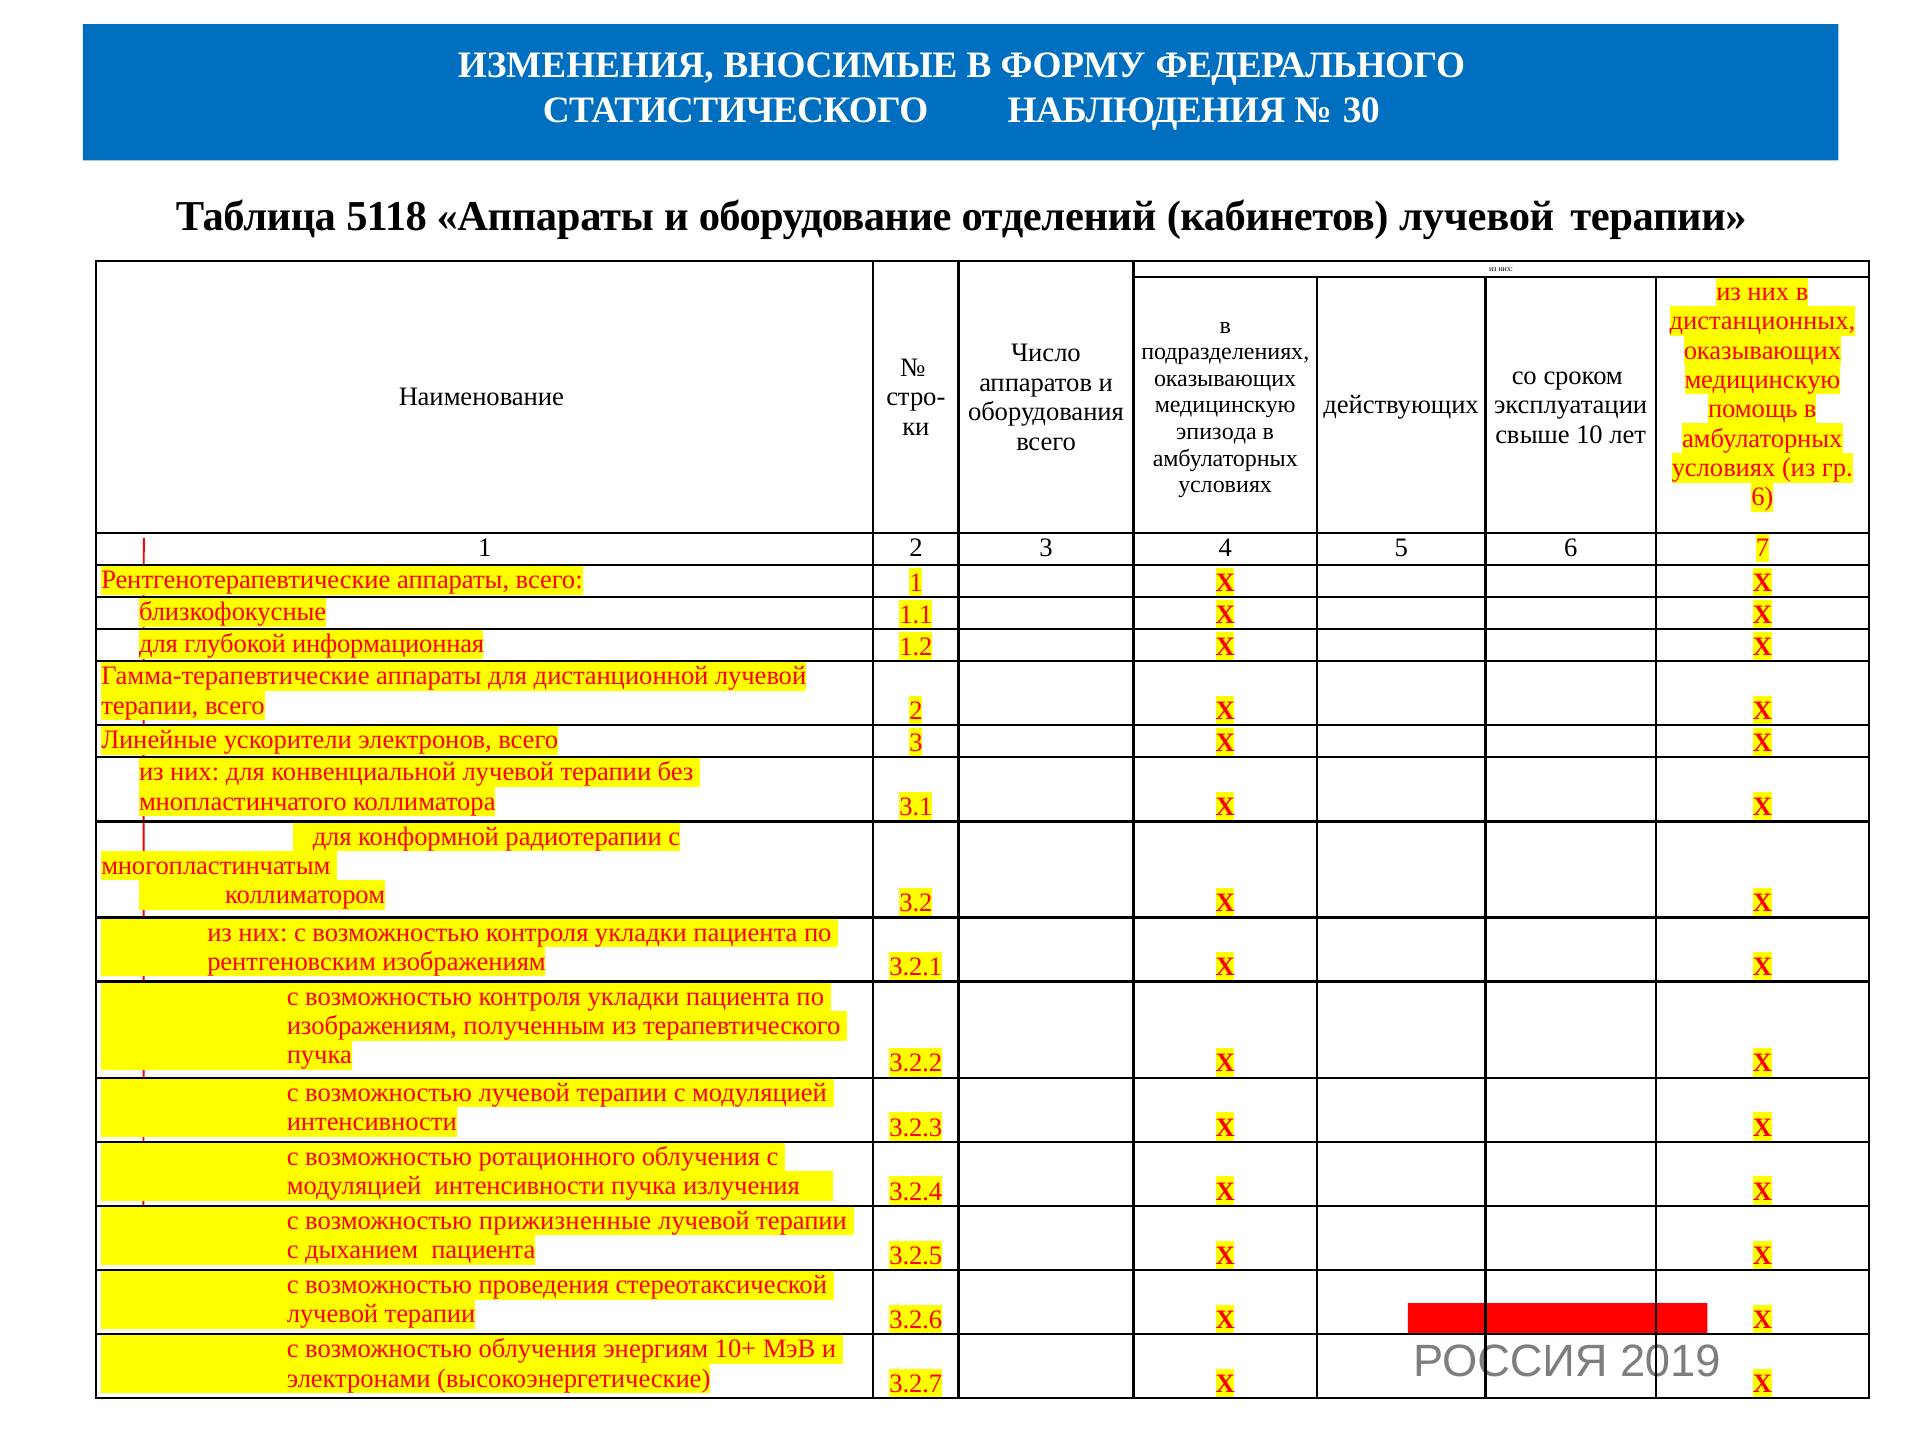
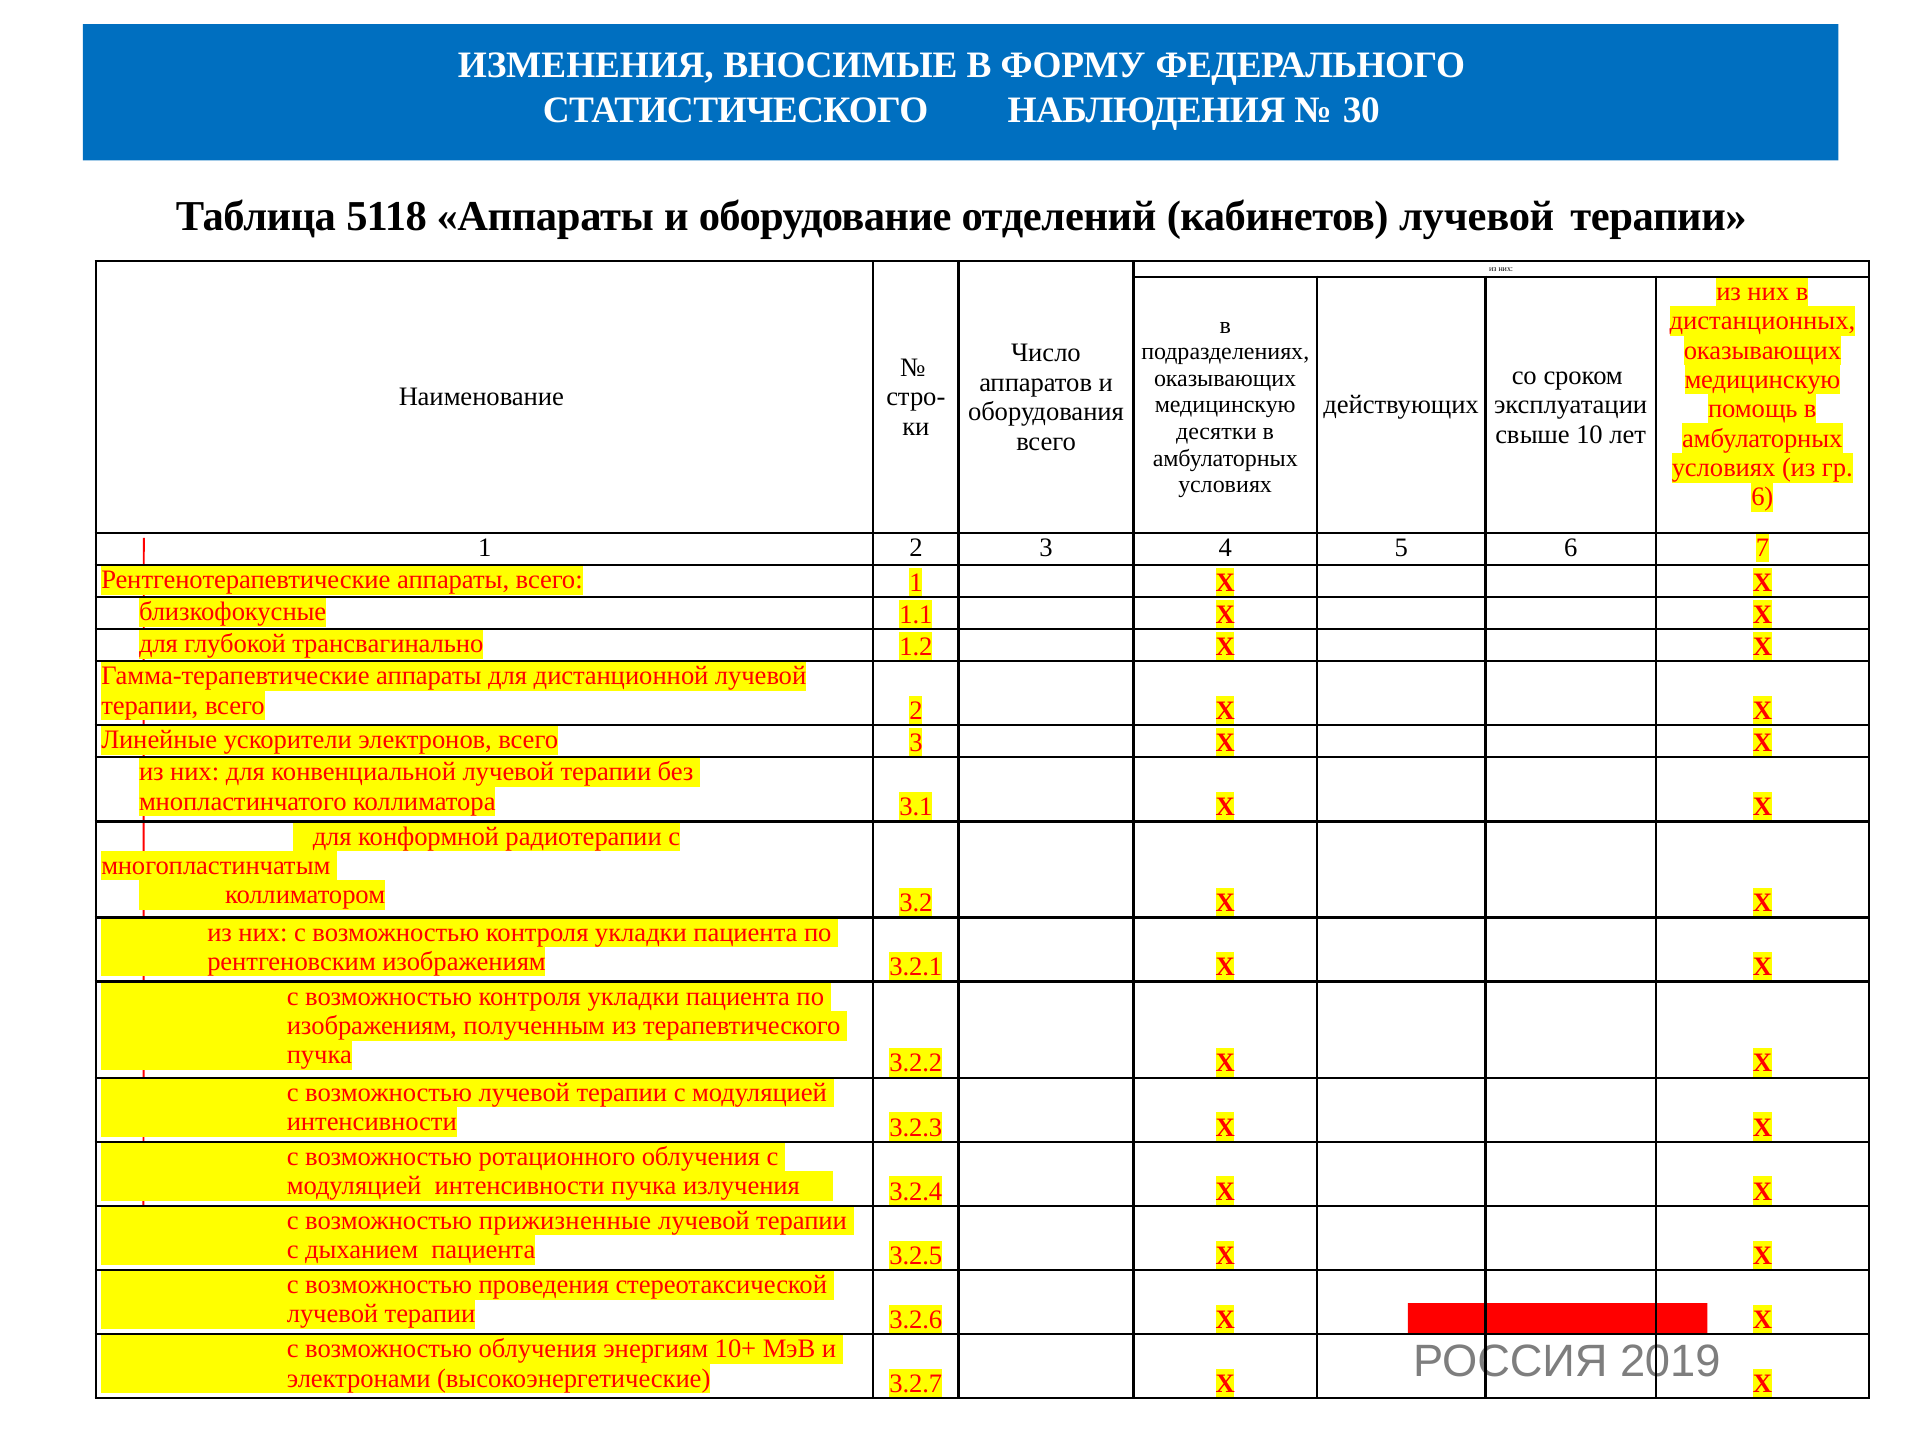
эпизода: эпизода -> десятки (1216, 431)
информационная: информационная -> трансвагинально (388, 644)
